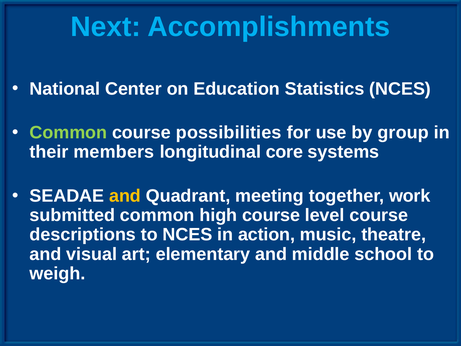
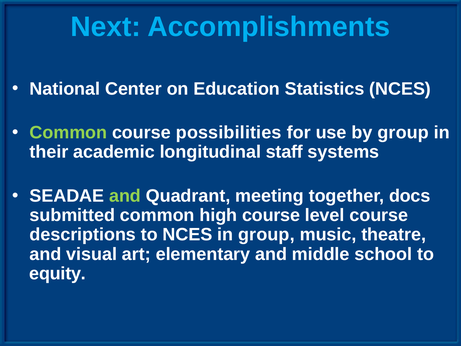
members: members -> academic (114, 152)
core: core -> staff (284, 152)
and colour: yellow -> light green (125, 196)
work: work -> docs (410, 196)
in action: action -> group (266, 235)
weigh: weigh -> equity (58, 273)
